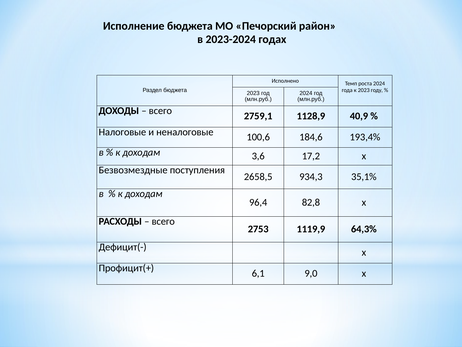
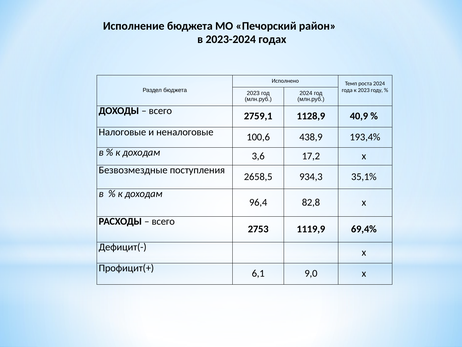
184,6: 184,6 -> 438,9 (311, 137)
64,3%: 64,3% -> 69,4% (364, 229)
